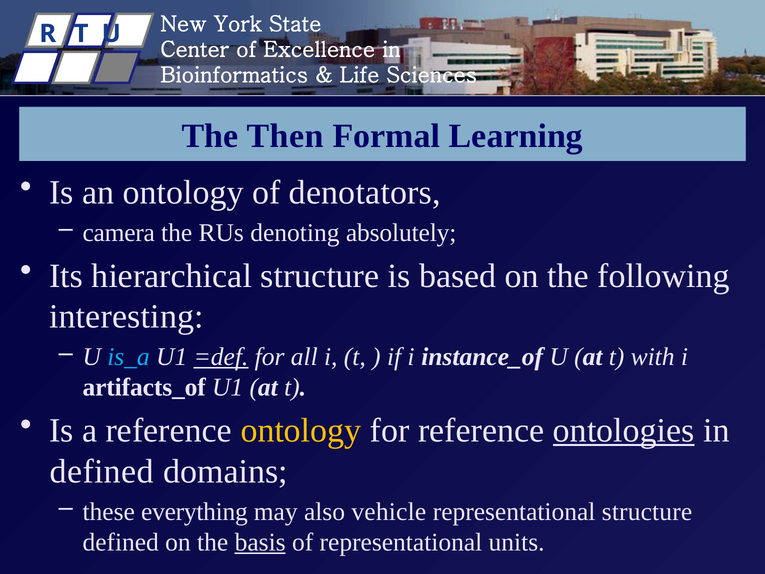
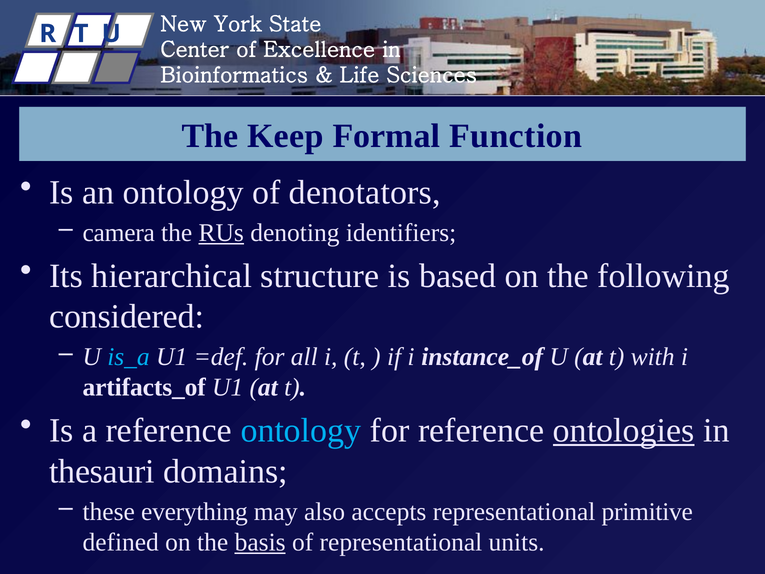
Then: Then -> Keep (285, 136)
Learning: Learning -> Function (516, 136)
RUs underline: none -> present (221, 233)
absolutely: absolutely -> identifiers (401, 233)
interesting: interesting -> considered (127, 316)
=def underline: present -> none (221, 357)
ontology colour: yellow -> light blue (301, 430)
defined: defined -> thesauri (102, 471)
vehicle: vehicle -> accepts (389, 511)
representational structure: structure -> primitive (647, 511)
